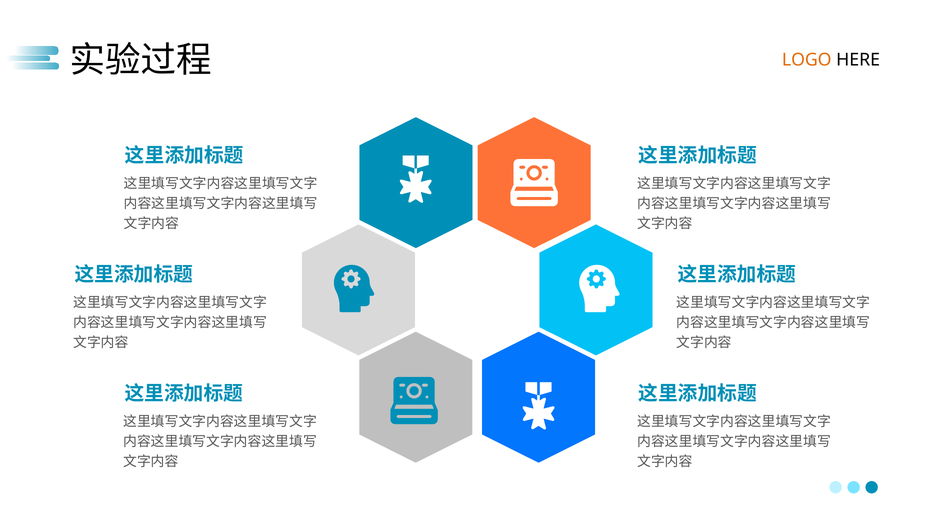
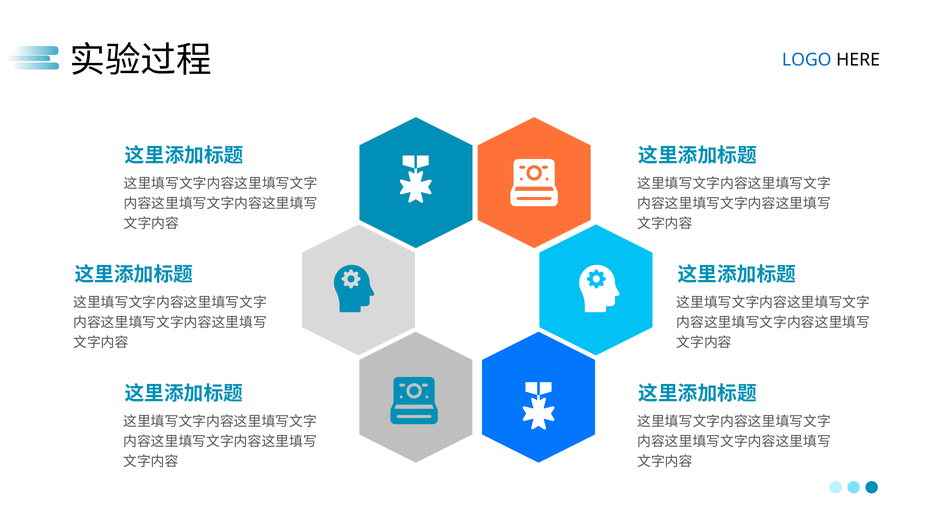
LOGO colour: orange -> blue (807, 60)
